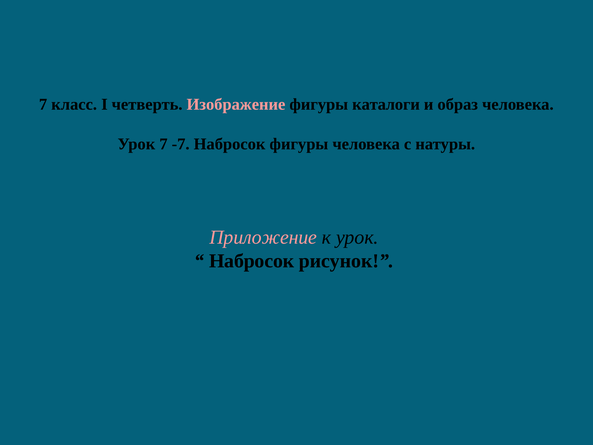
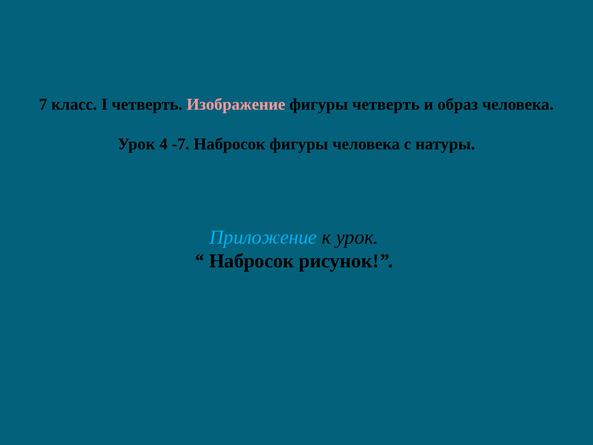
фигуры каталоги: каталоги -> четверть (386, 104)
Урок 7: 7 -> 4 (164, 144)
Приложение colour: pink -> light blue (263, 237)
